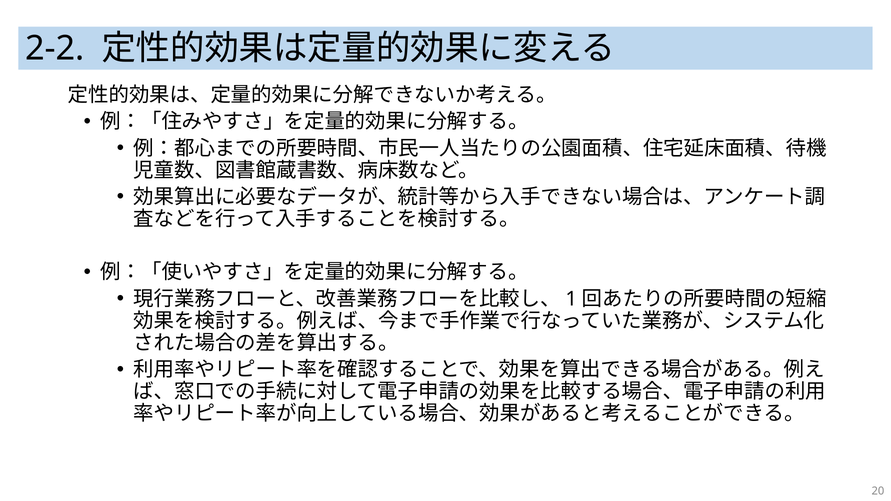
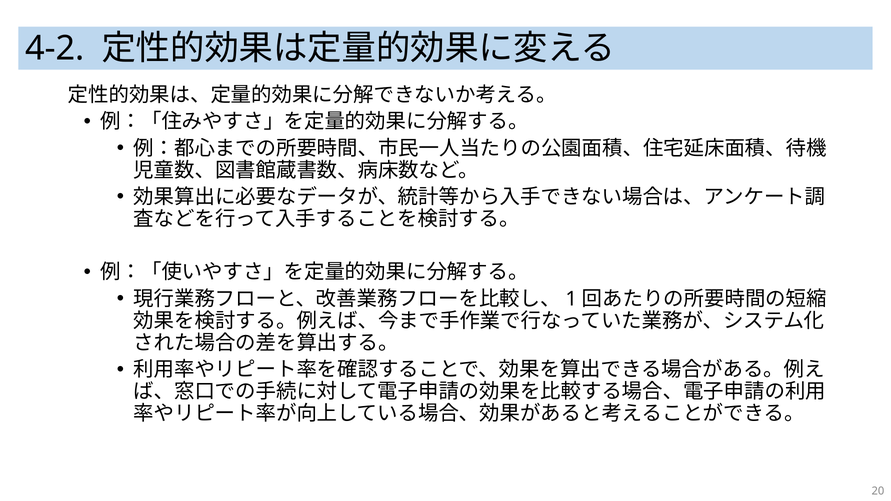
2-2: 2-2 -> 4-2 (55, 48)
